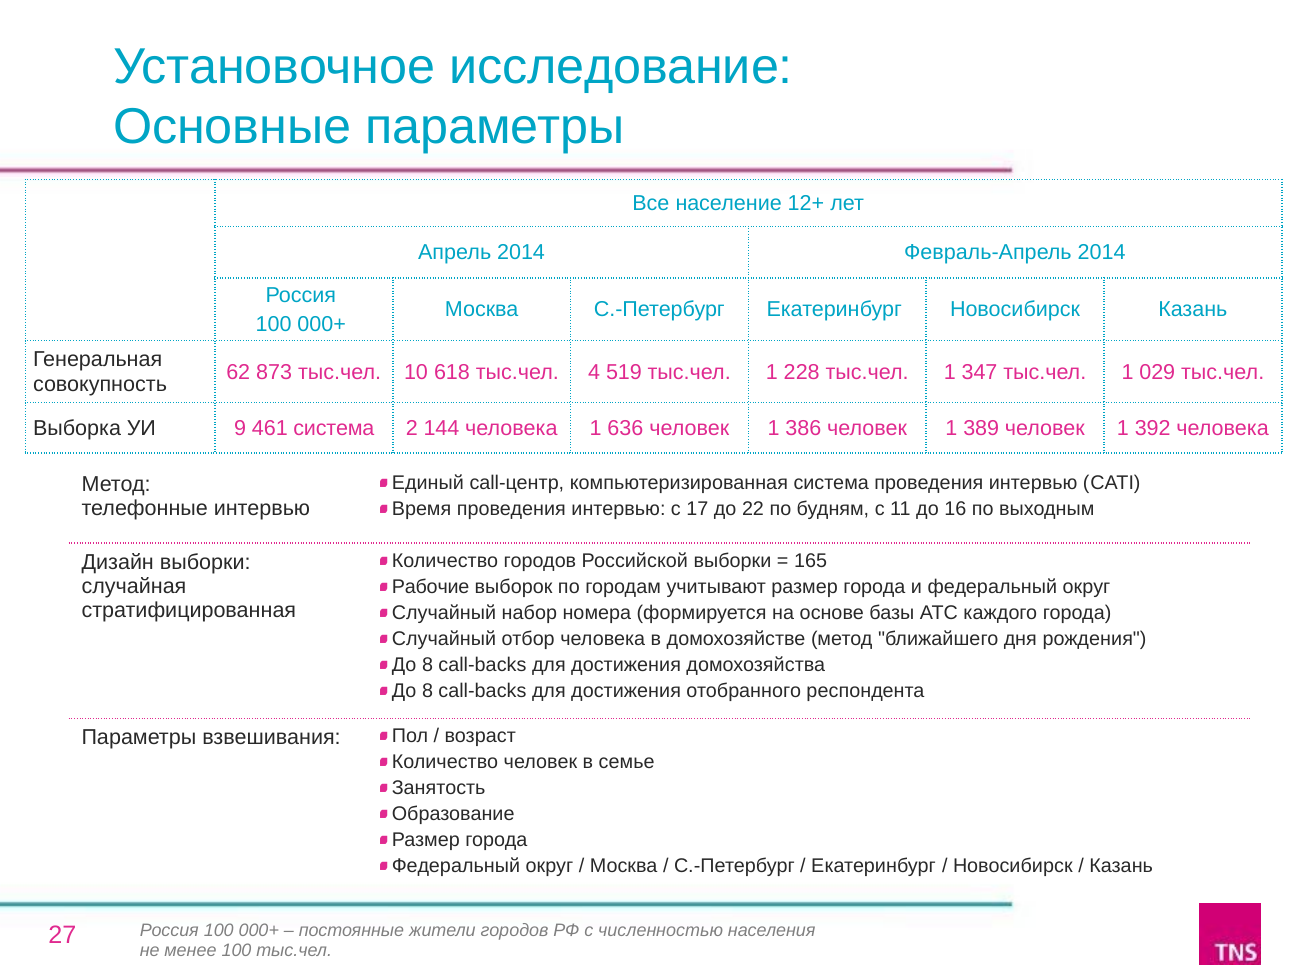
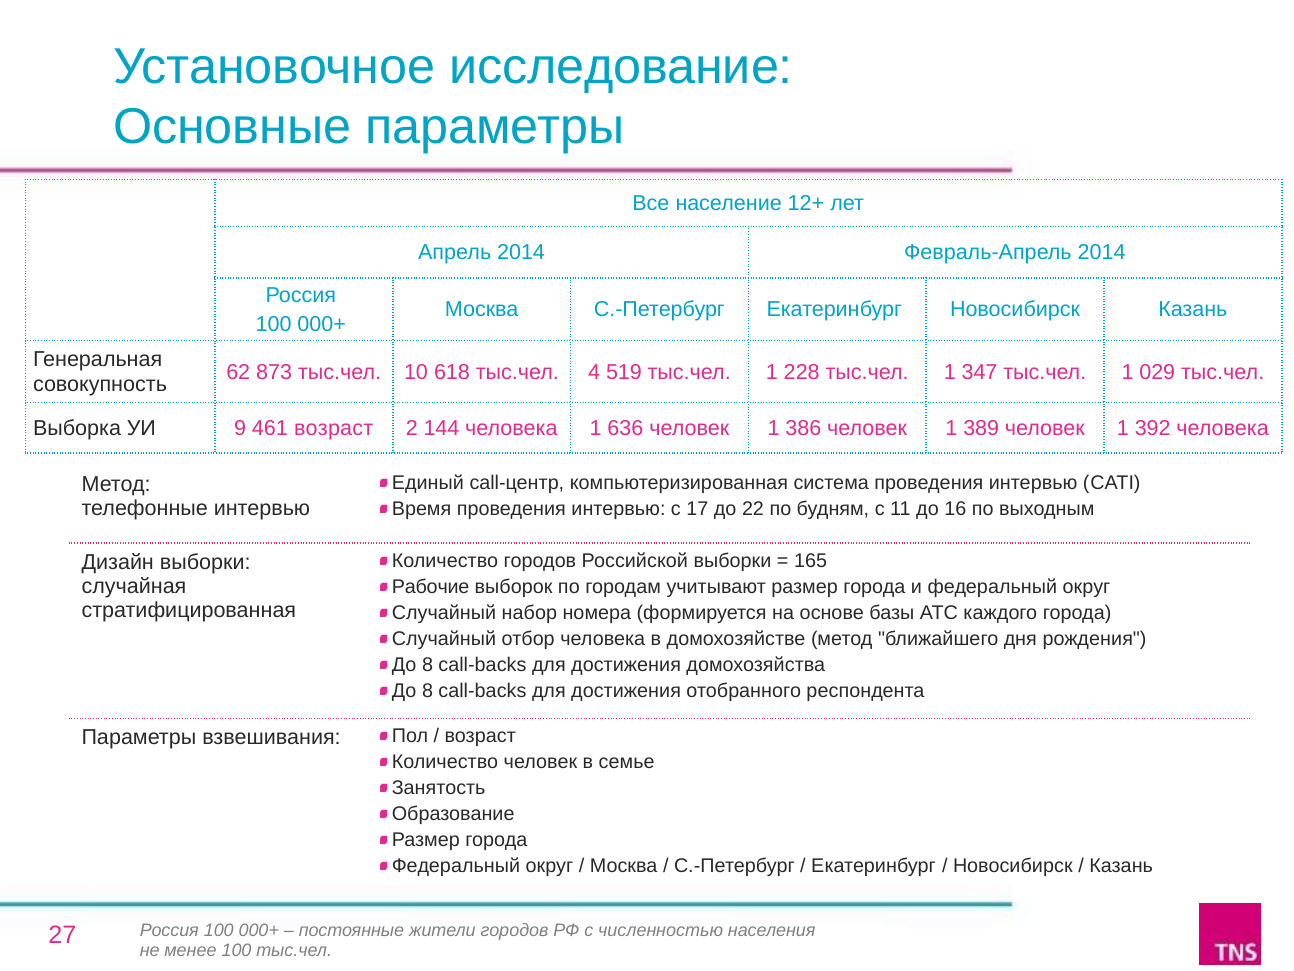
461 система: система -> возраст (334, 428)
